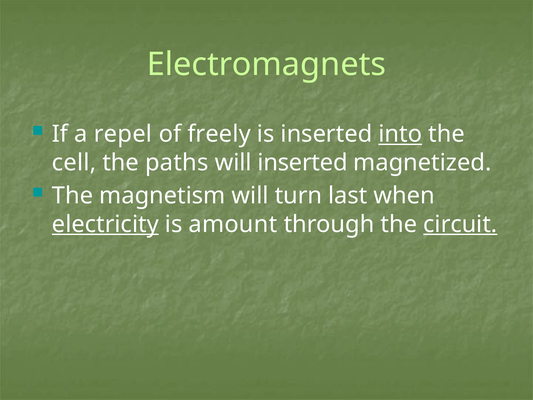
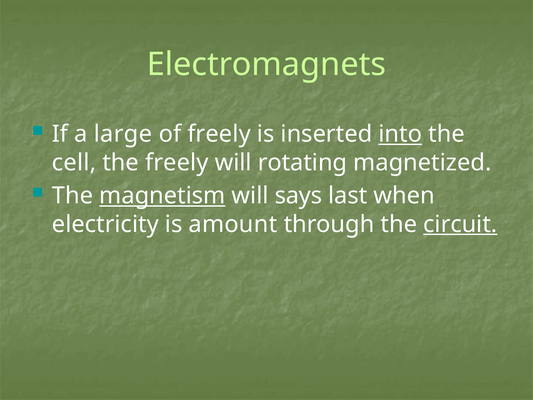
repel: repel -> large (123, 134)
the paths: paths -> freely (177, 162)
will inserted: inserted -> rotating (303, 162)
magnetism underline: none -> present (162, 196)
turn: turn -> says (298, 196)
electricity underline: present -> none (105, 224)
